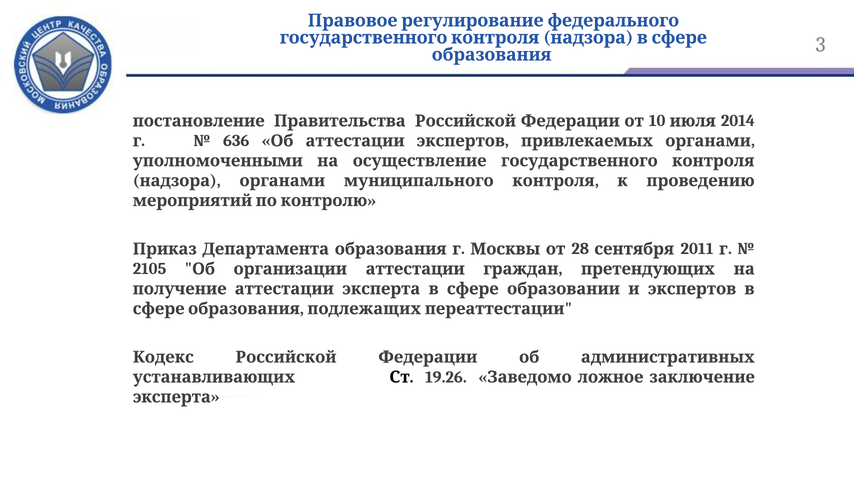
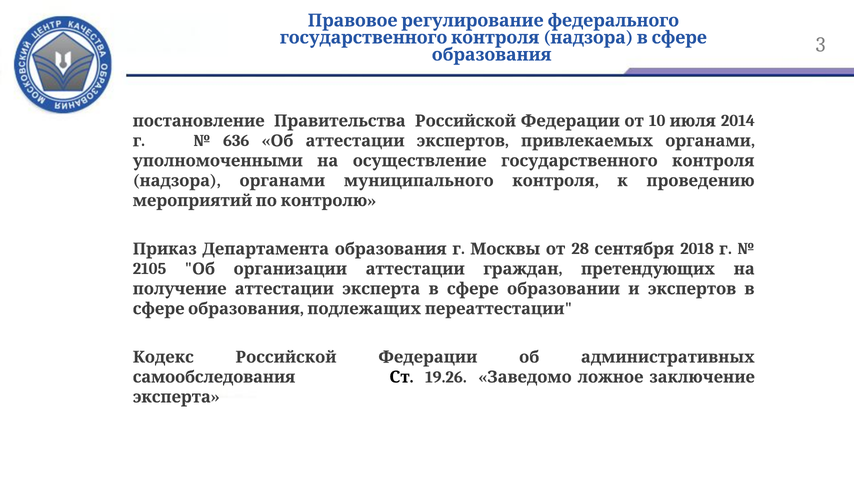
2011: 2011 -> 2018 (697, 249)
устанавливающих: устанавливающих -> самообследования (214, 377)
